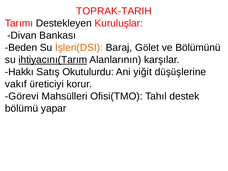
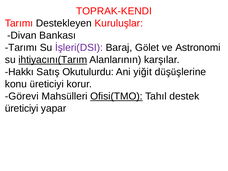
TOPRAK-TARIH: TOPRAK-TARIH -> TOPRAK-KENDI (114, 11)
Beden: Beden -> Tarımı (21, 48)
İşleri(DSI colour: orange -> purple (79, 48)
Bölümünü: Bölümünü -> Astronomi (198, 48)
vakıf: vakıf -> konu (16, 84)
Ofisi(TMO underline: none -> present (116, 96)
bölümü: bölümü -> üreticiyi (22, 108)
